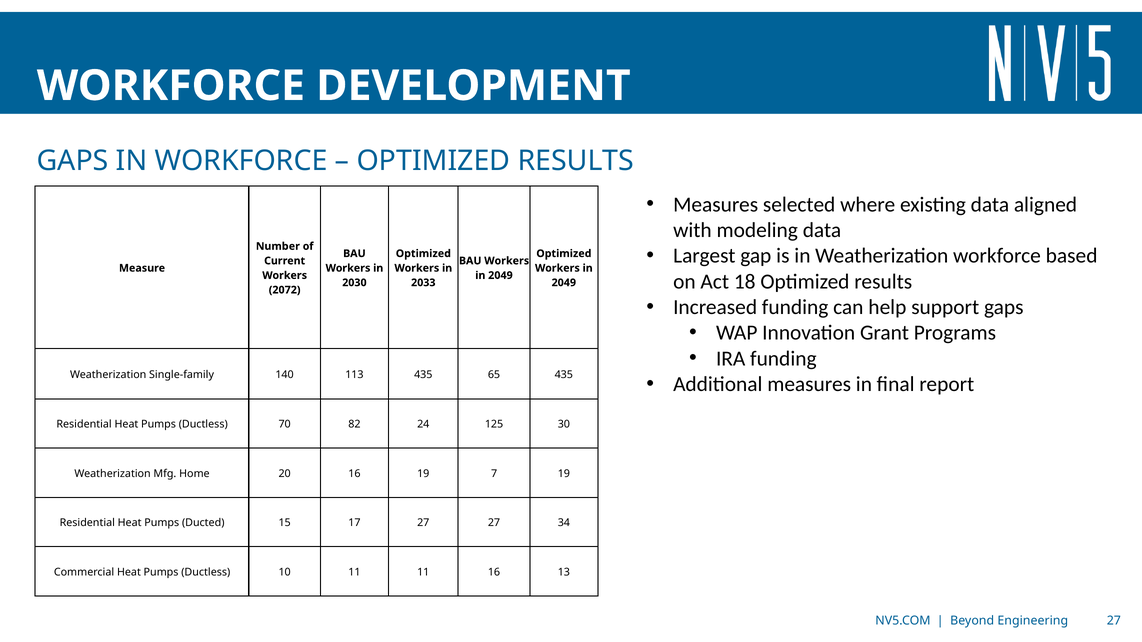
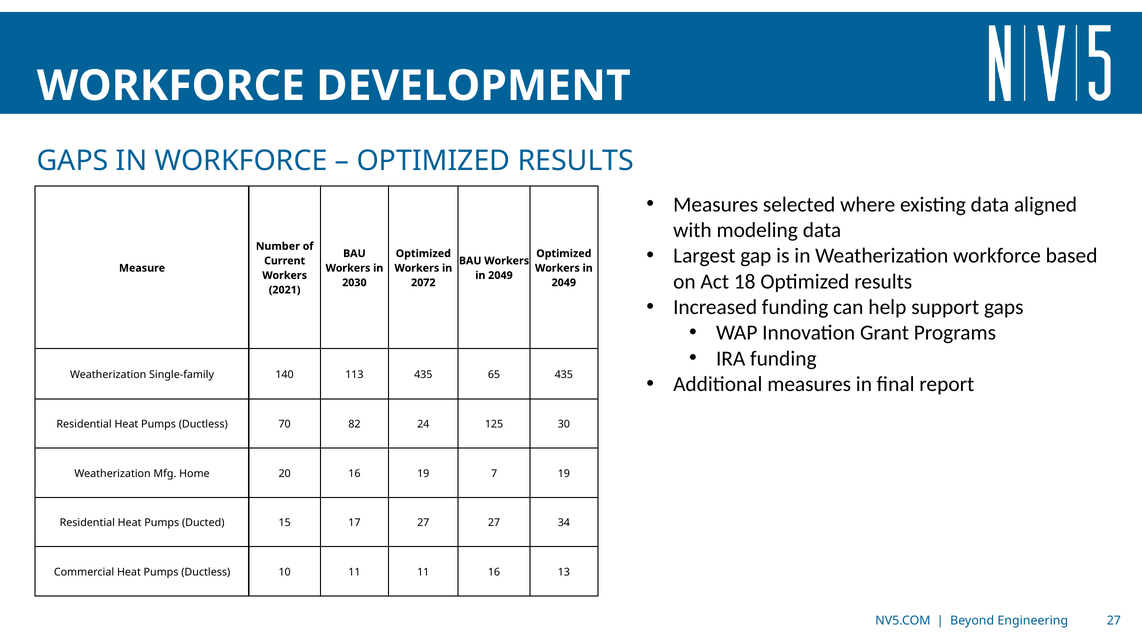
2033: 2033 -> 2072 (423, 283)
2072: 2072 -> 2021 (285, 290)
